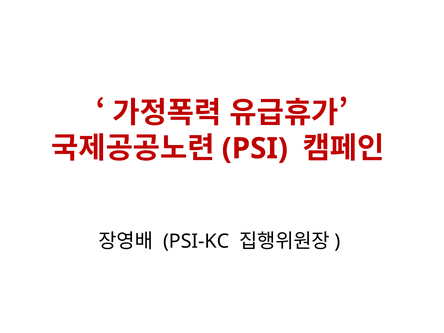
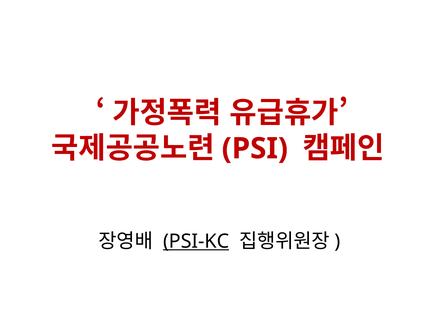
PSI-KC underline: none -> present (196, 241)
